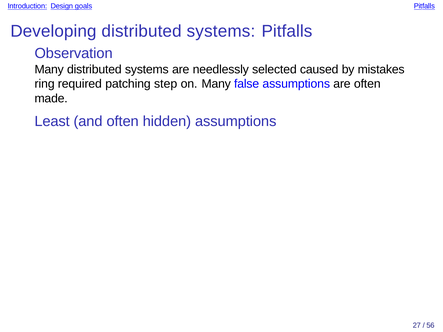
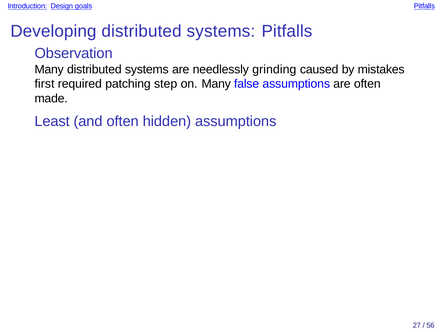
selected: selected -> grinding (274, 69)
ring: ring -> first (44, 84)
